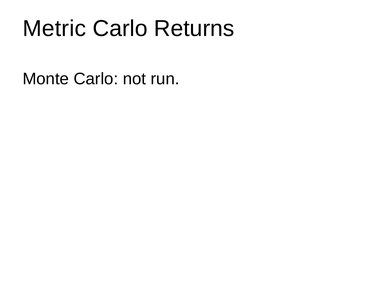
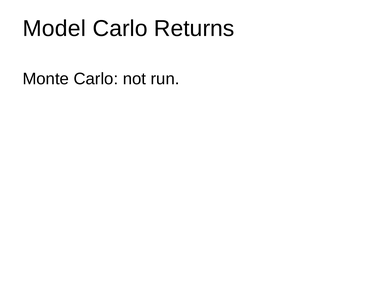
Metric: Metric -> Model (54, 29)
